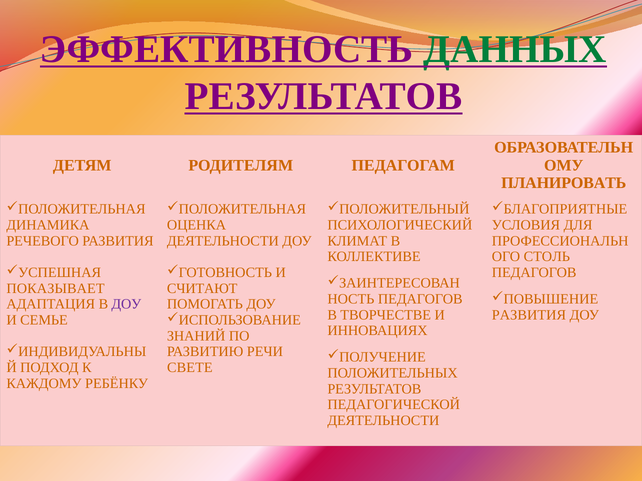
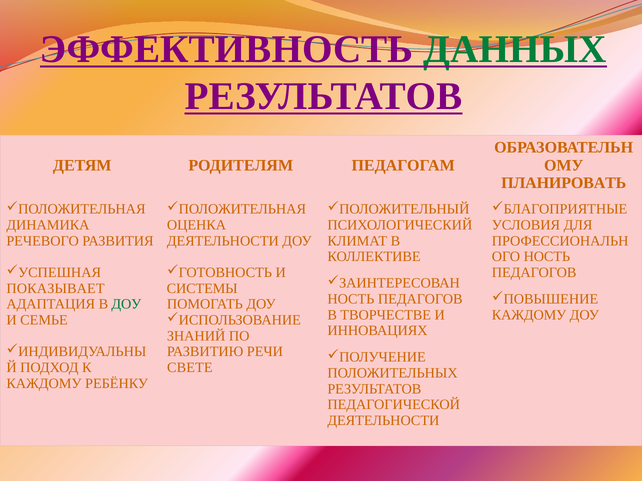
СТОЛЬ: СТОЛЬ -> НОСТЬ (547, 257)
СЧИТАЮТ: СЧИТАЮТ -> СИСТЕМЫ (202, 289)
ДОУ colour: purple -> green (126, 305)
РАЗВИТИЯ: РАЗВИТИЯ -> КАЖДОМУ (529, 315)
